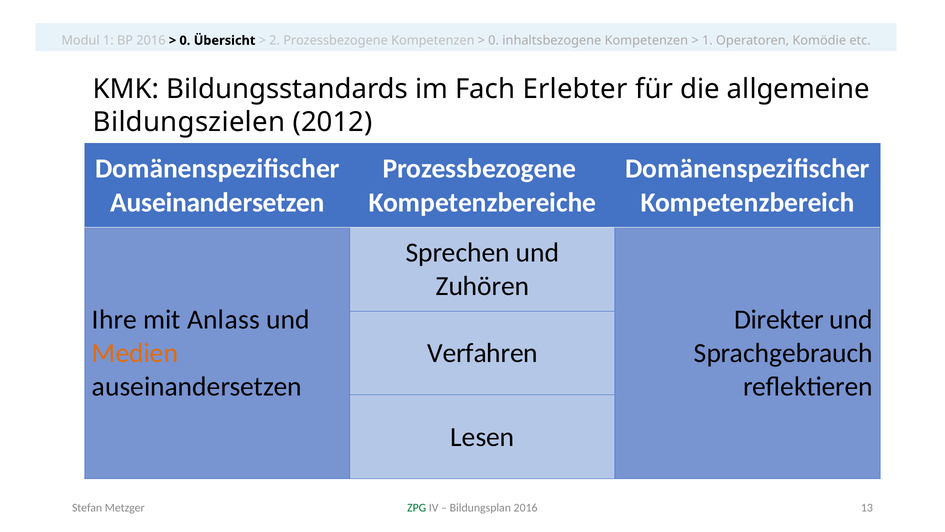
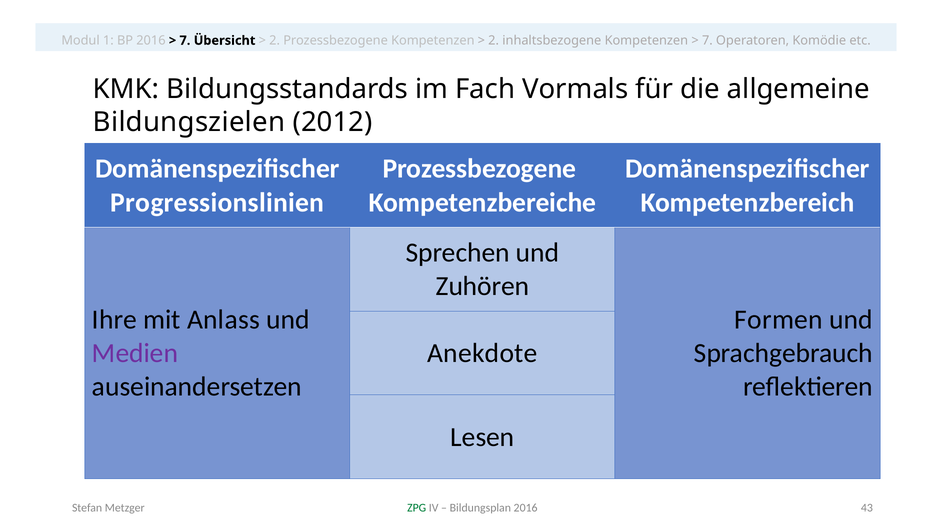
0: 0 -> 7 (185, 41)
0: 0 -> 2 (494, 41)
1: 1 -> 7 (707, 41)
Erlebter: Erlebter -> Vormals (575, 89)
Auseinandersetzen: Auseinandersetzen -> Progressionslinien (217, 202)
Direkter: Direkter -> Formen (779, 319)
Medien colour: orange -> purple (135, 353)
Verfahren: Verfahren -> Anekdote (482, 353)
13: 13 -> 43 (867, 508)
